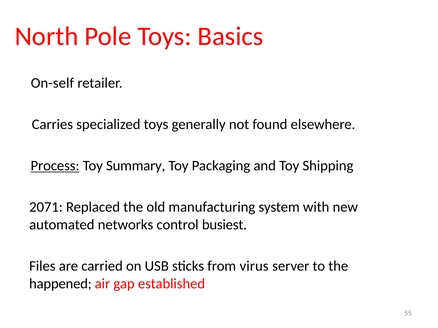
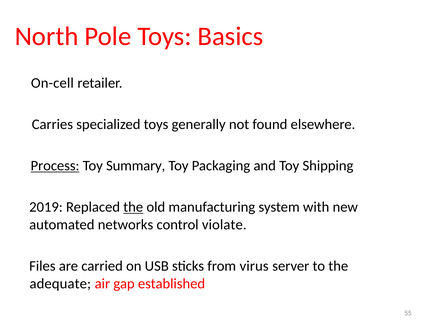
On-self: On-self -> On-cell (52, 83)
2071: 2071 -> 2019 (46, 207)
the underline: none -> present (133, 207)
busiest: busiest -> violate (224, 225)
happened: happened -> adequate (60, 284)
